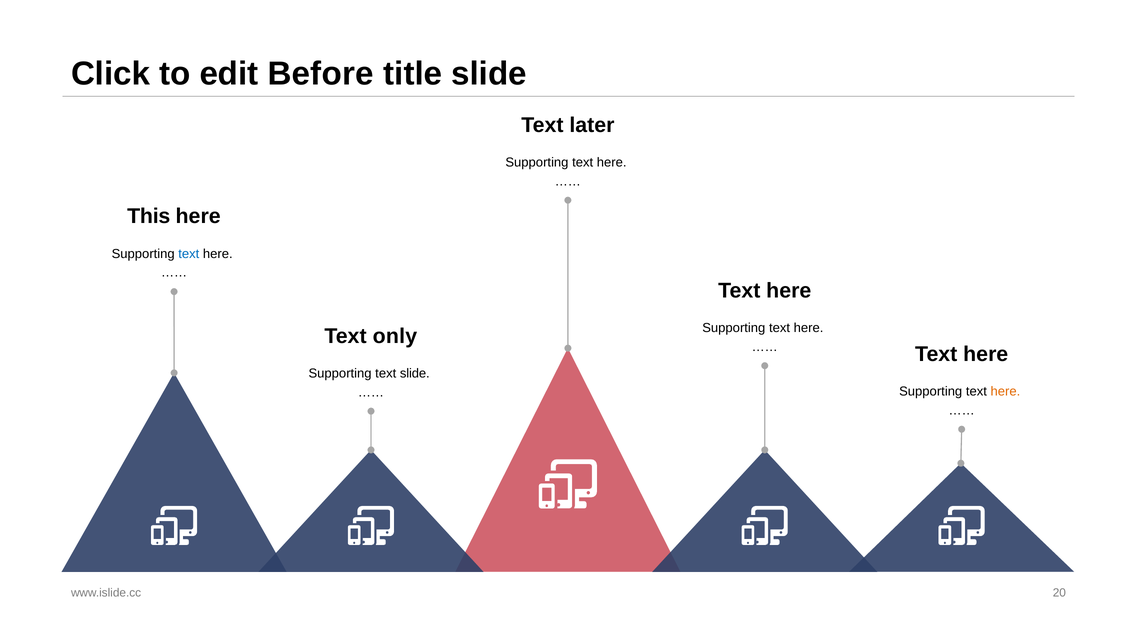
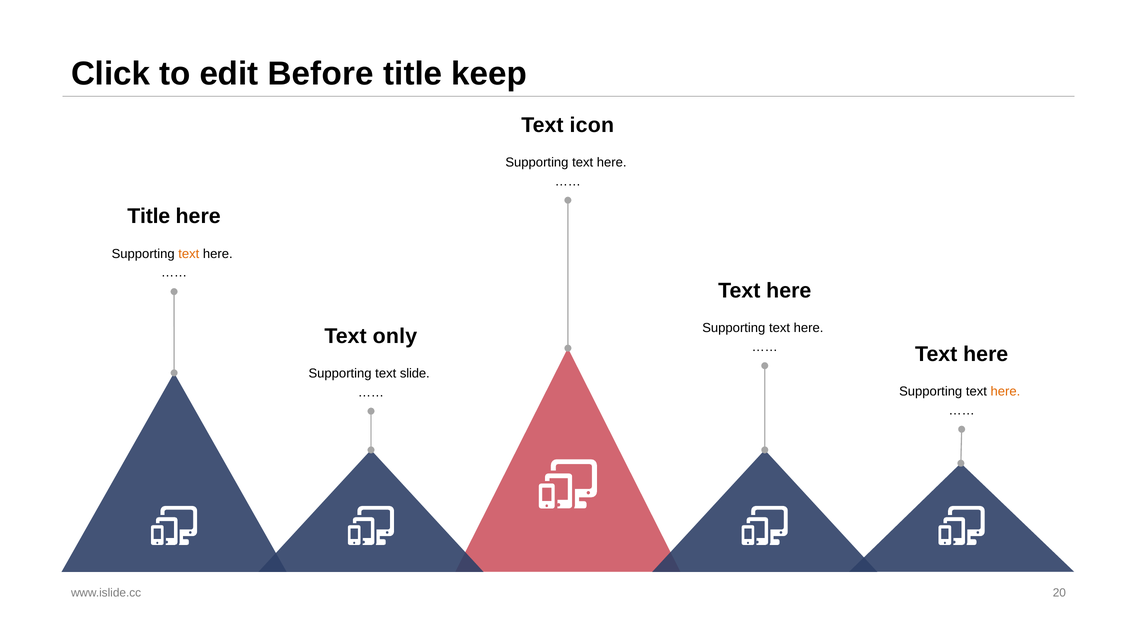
title slide: slide -> keep (489, 74)
later: later -> icon (592, 125)
This: This -> Title (149, 216)
text colour: blue -> orange (189, 254)
